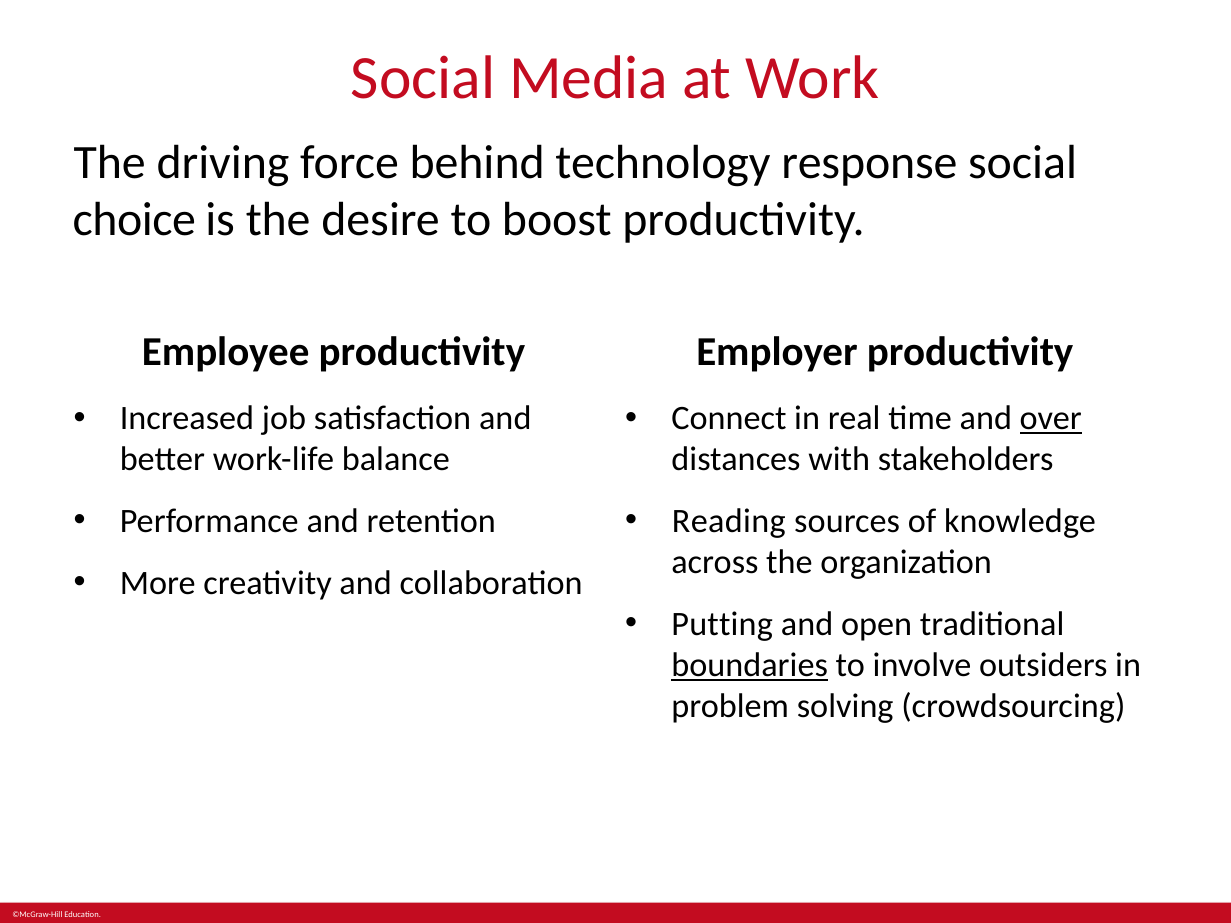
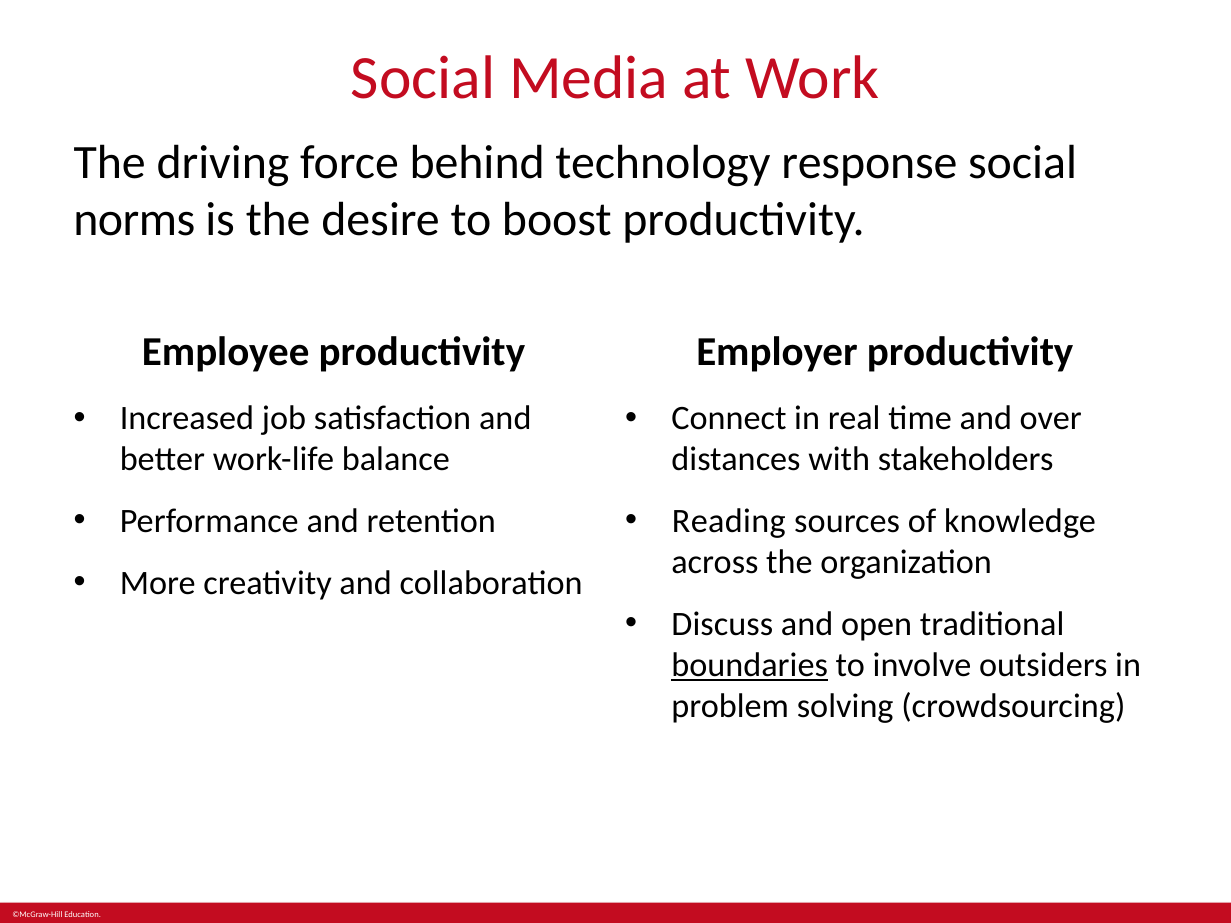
choice: choice -> norms (134, 220)
over underline: present -> none (1051, 419)
Putting: Putting -> Discuss (722, 624)
